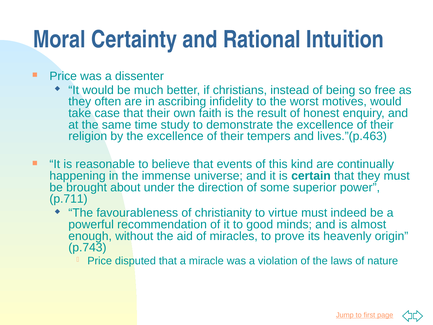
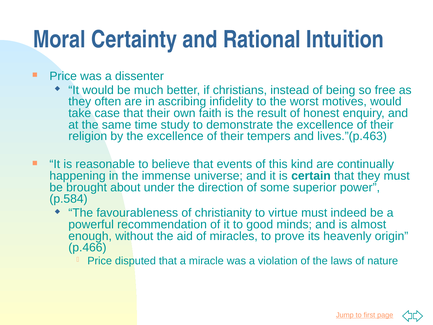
p.711: p.711 -> p.584 (69, 199)
p.743: p.743 -> p.466 (87, 247)
